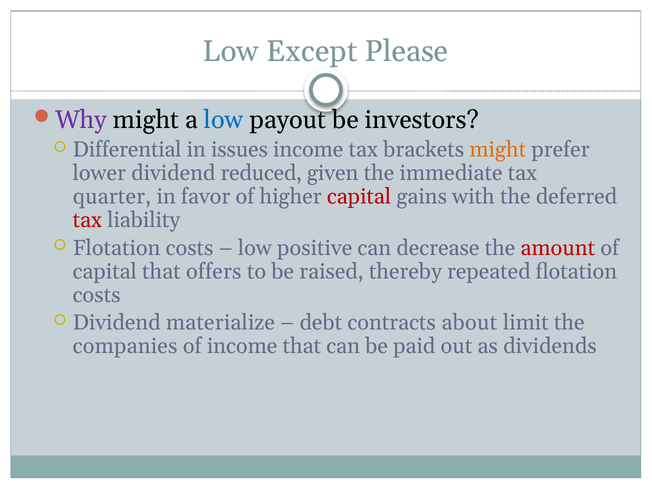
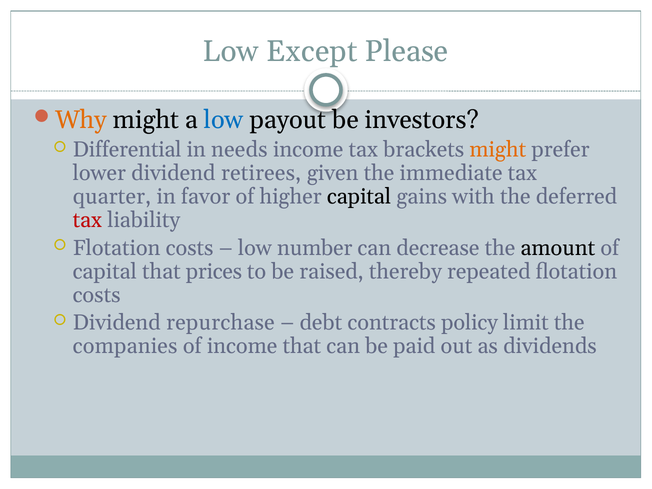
Why colour: purple -> orange (81, 120)
issues: issues -> needs (239, 150)
reduced: reduced -> retirees (261, 173)
capital colour: red -> black (359, 197)
positive: positive -> number (315, 248)
amount colour: red -> black (558, 248)
offers: offers -> prices (214, 271)
materialize: materialize -> repurchase (220, 323)
about: about -> policy (470, 323)
